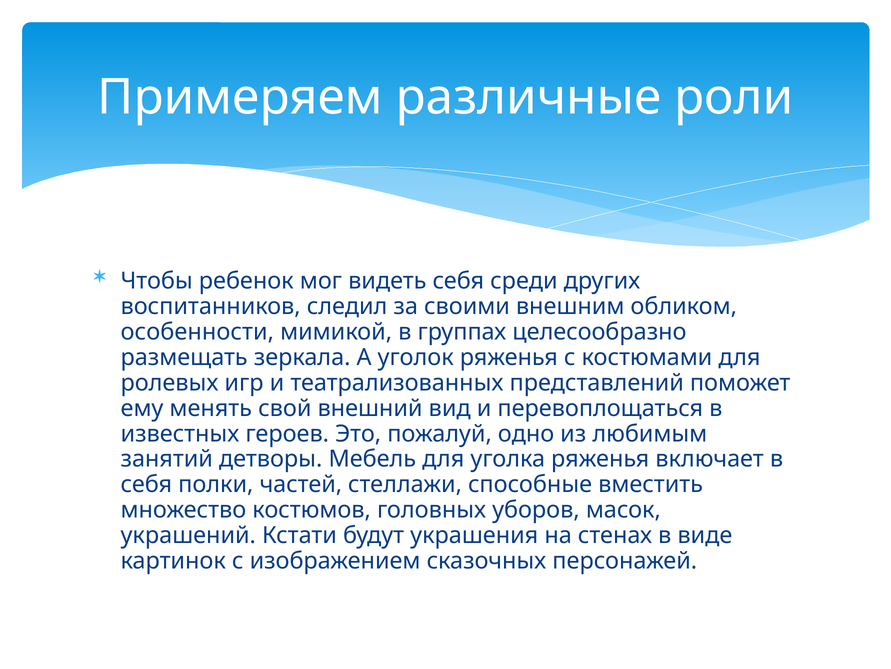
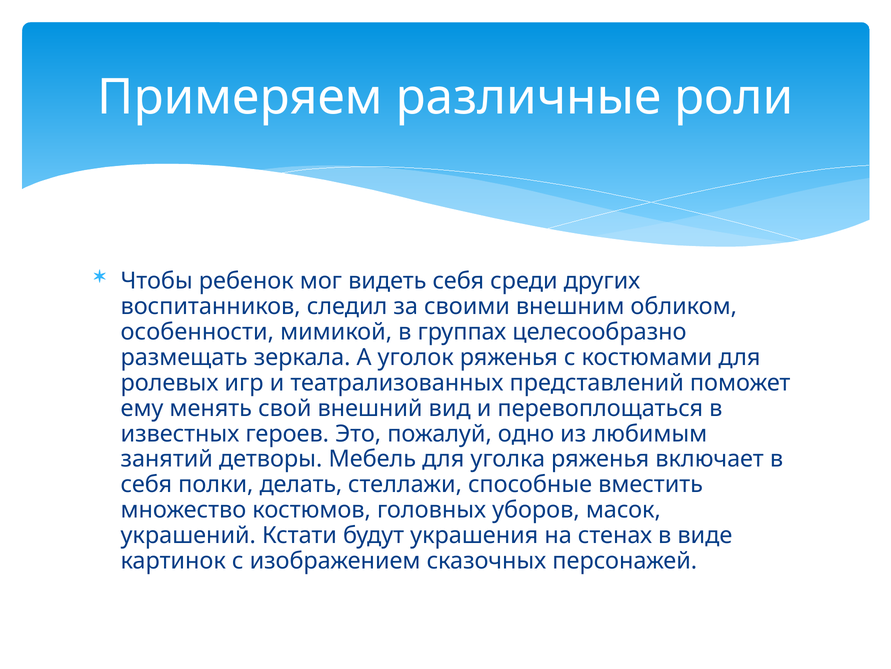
частей: частей -> делать (301, 484)
